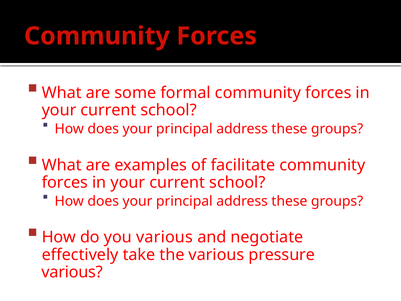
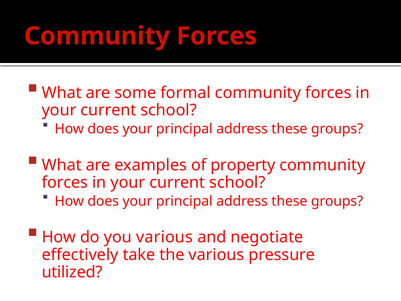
facilitate: facilitate -> property (243, 165)
various: various -> utilized (72, 272)
